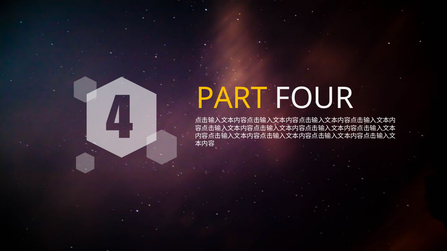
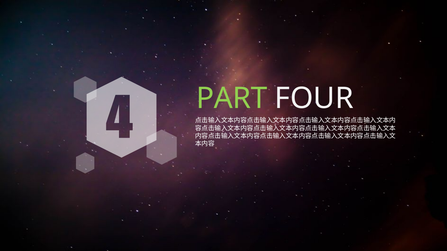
PART colour: yellow -> light green (232, 99)
